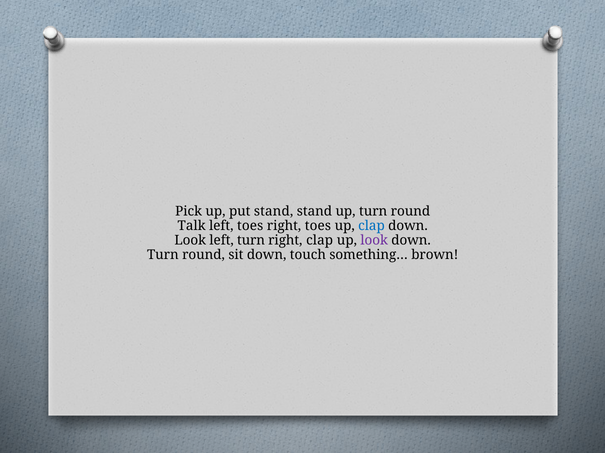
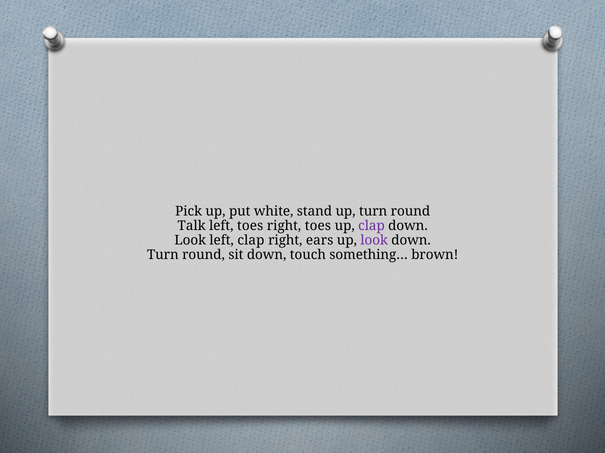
put stand: stand -> white (274, 212)
clap colour: blue -> purple (372, 226)
left turn: turn -> clap (251, 241)
right clap: clap -> ears (320, 241)
